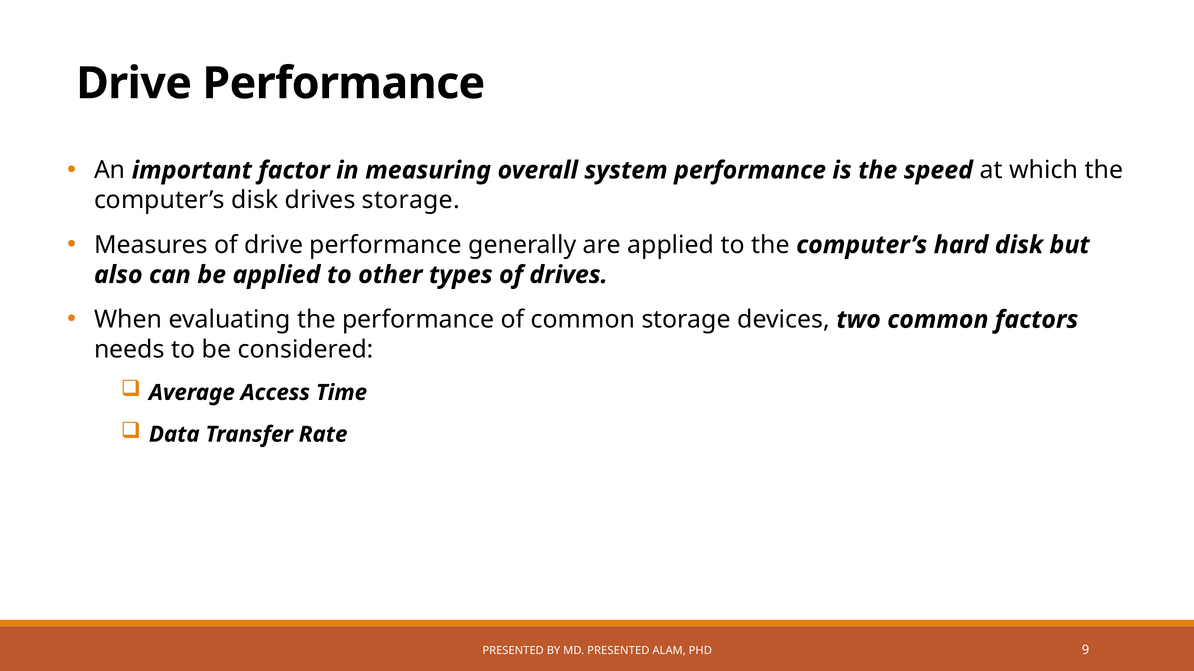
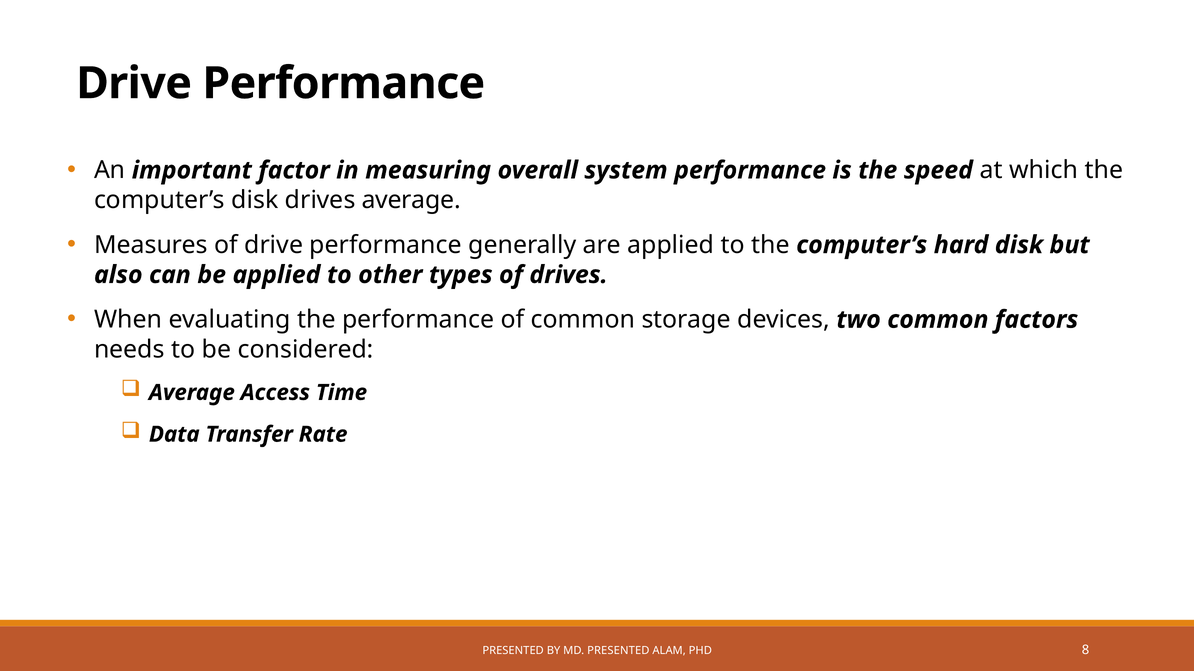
drives storage: storage -> average (411, 200)
9: 9 -> 8 (1086, 650)
